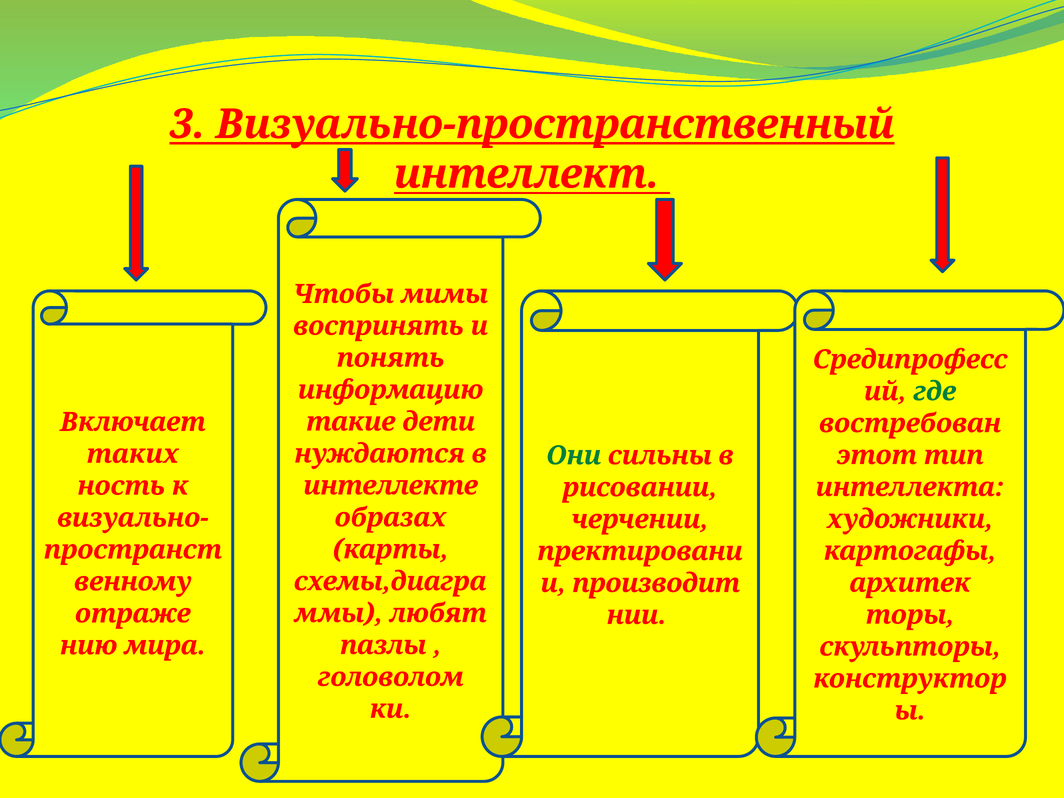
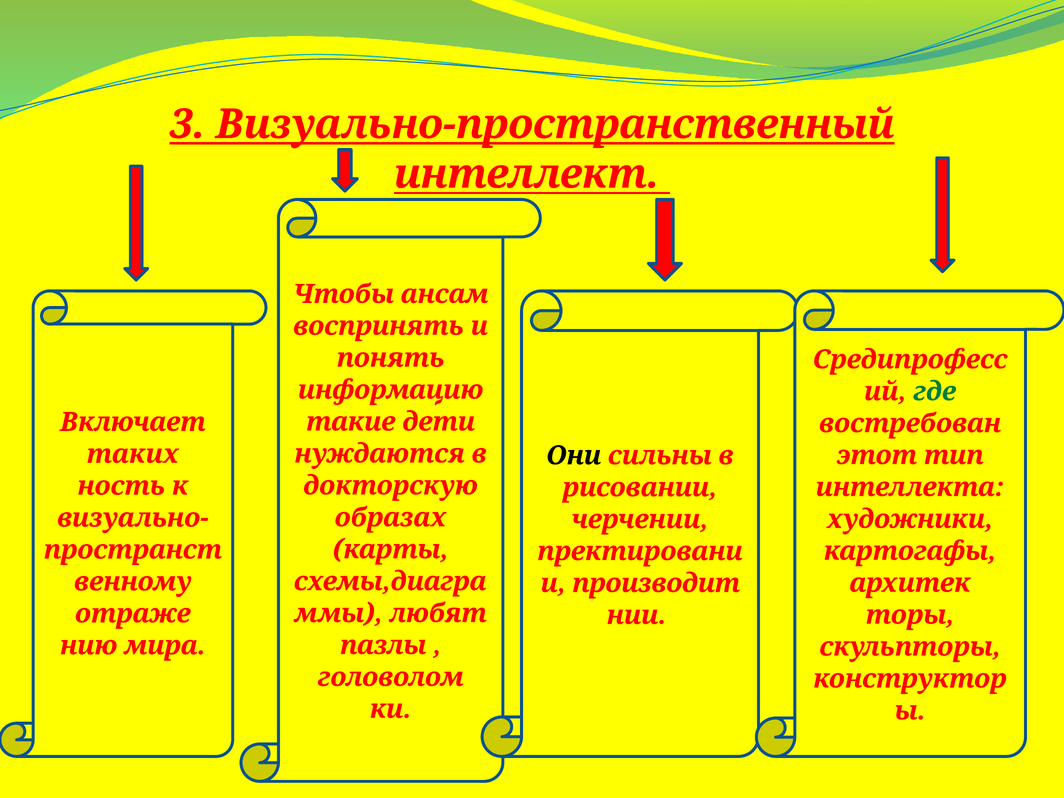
мимы: мимы -> ансам (445, 294)
Они colour: green -> black (574, 456)
интеллекте: интеллекте -> докторскую (391, 486)
